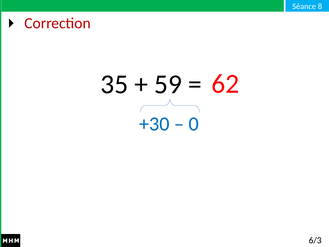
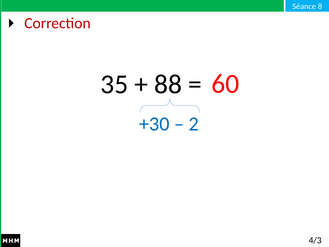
59: 59 -> 88 (168, 84)
62: 62 -> 60 (225, 84)
0: 0 -> 2 (194, 124)
6/3: 6/3 -> 4/3 (315, 240)
